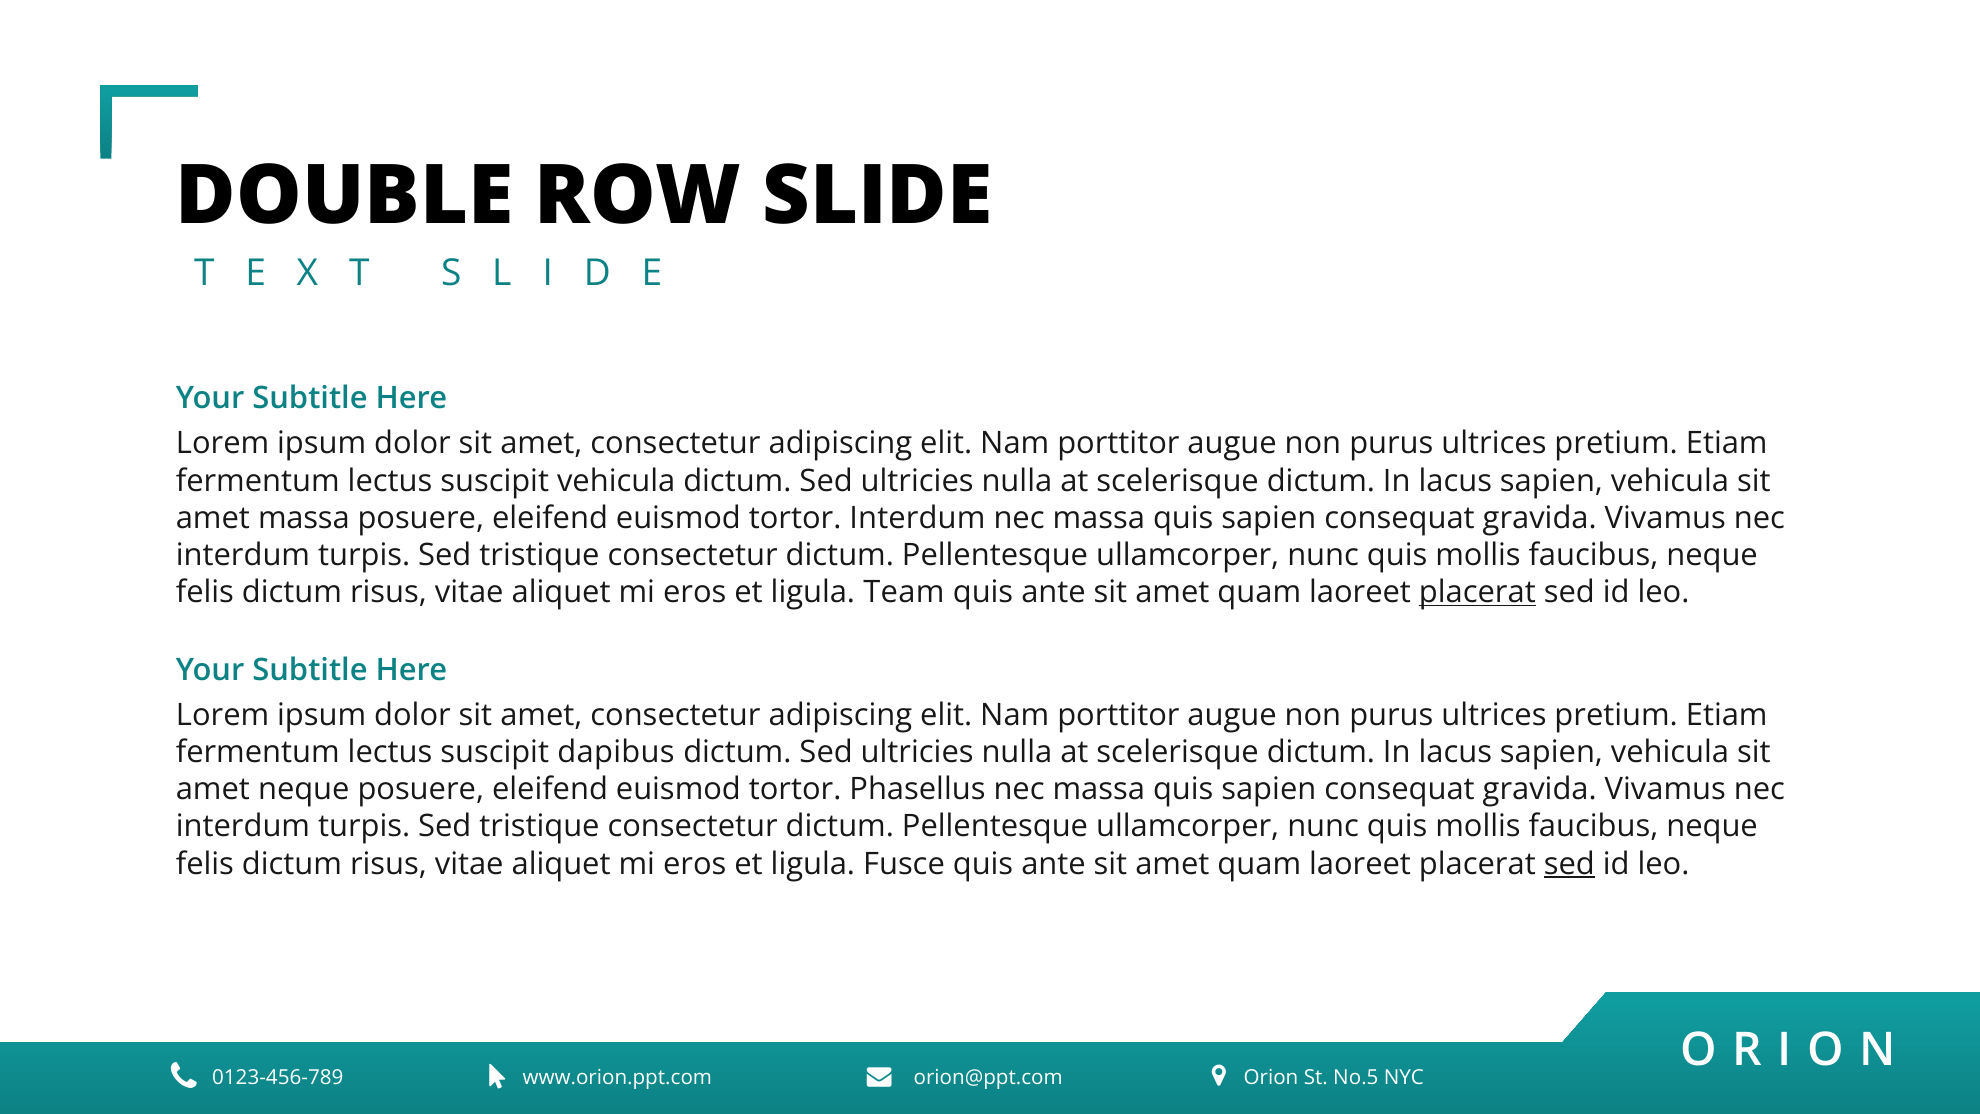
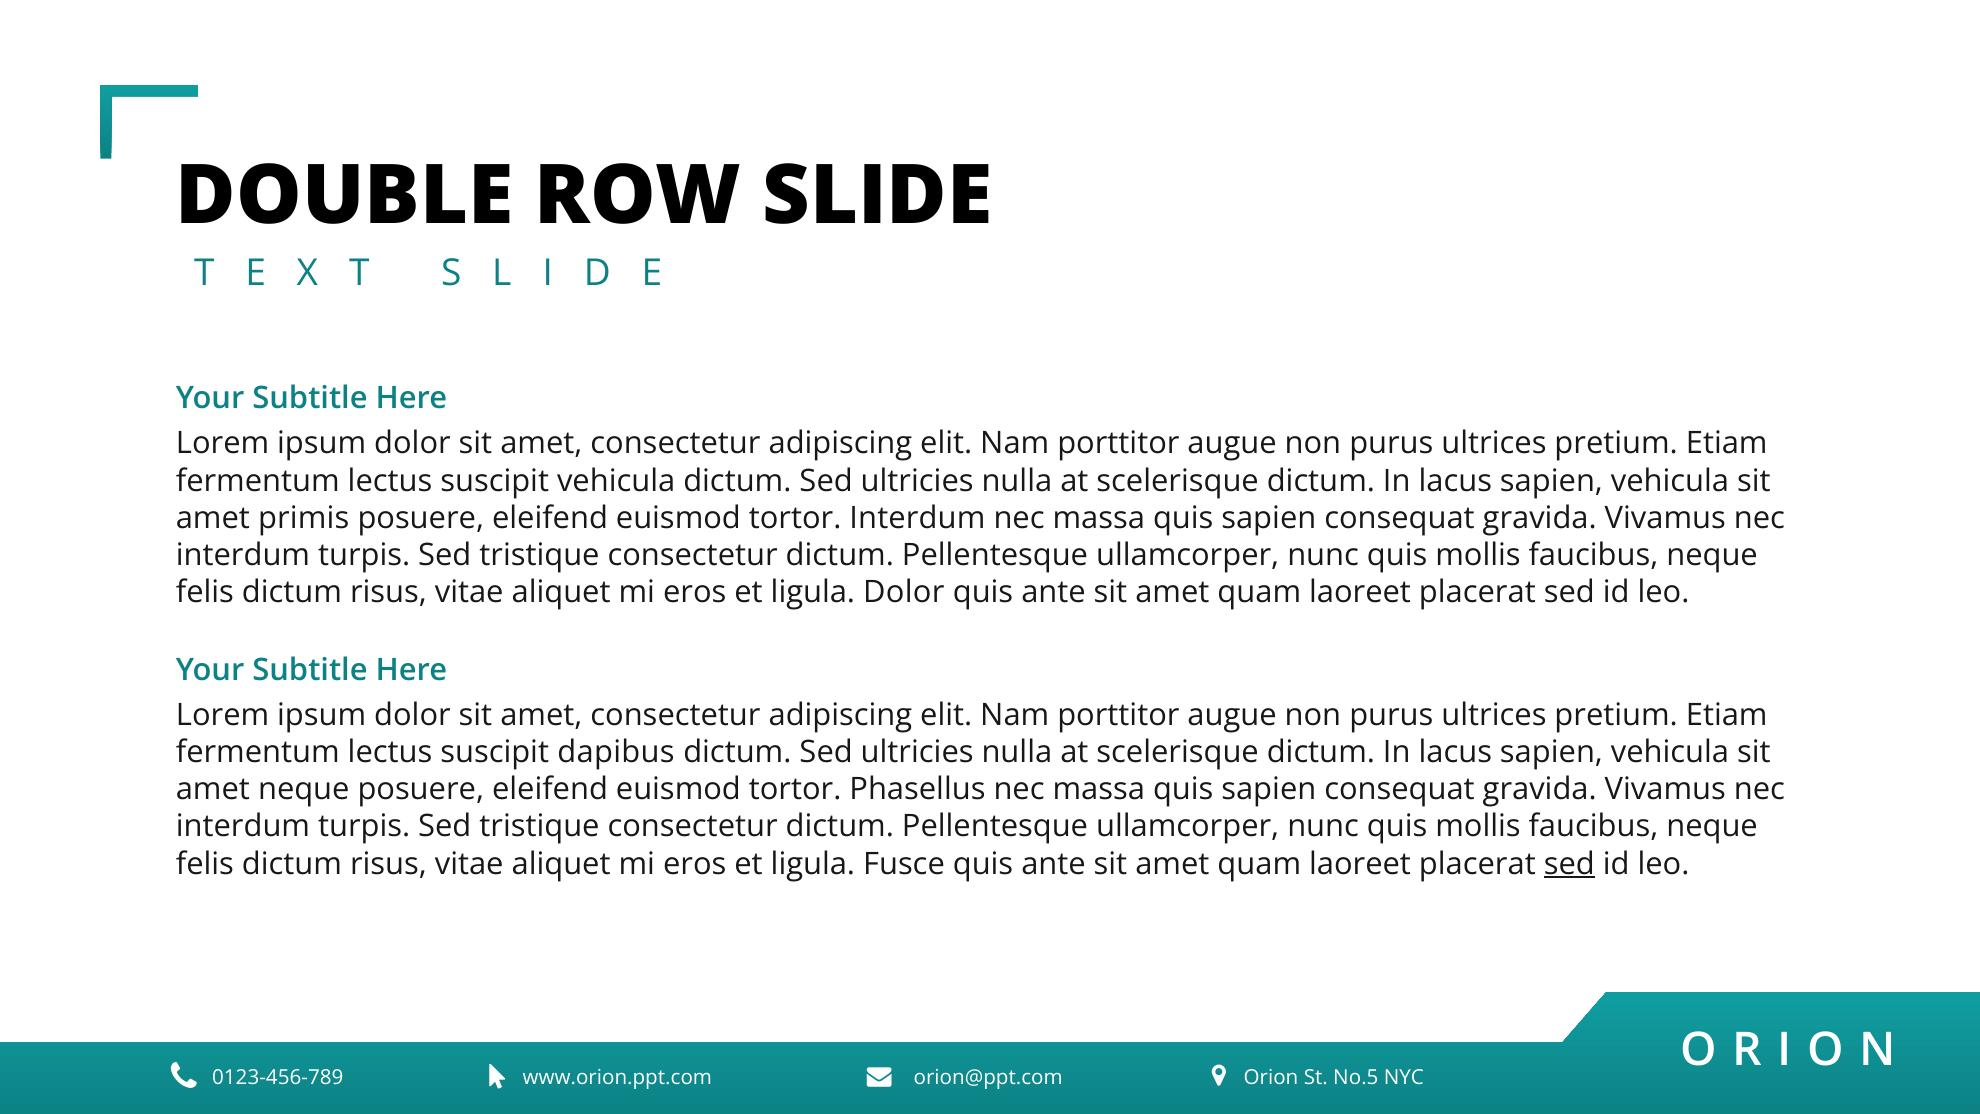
amet massa: massa -> primis (304, 518)
ligula Team: Team -> Dolor (904, 592)
placerat underline: present -> none (1477, 592)
